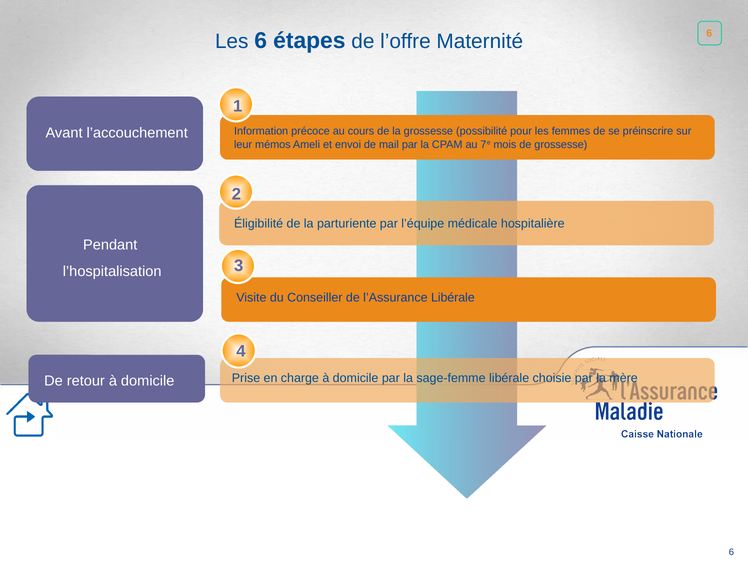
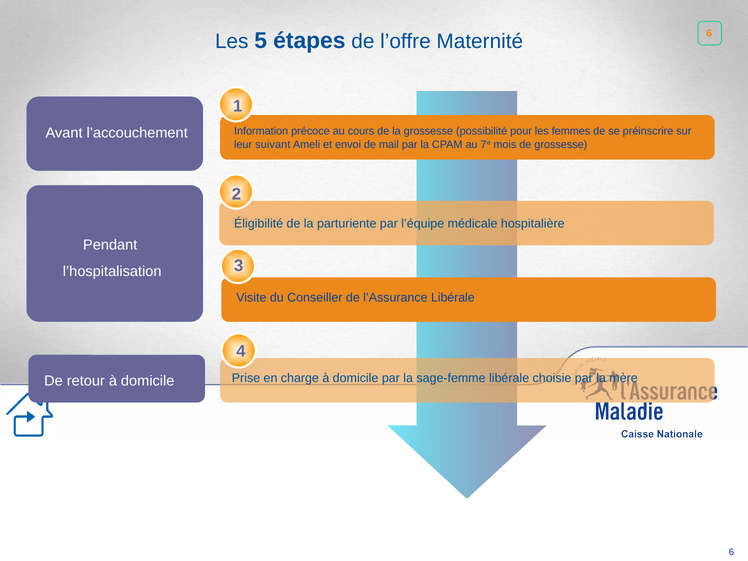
Les 6: 6 -> 5 (261, 41)
mémos: mémos -> suivant (273, 144)
